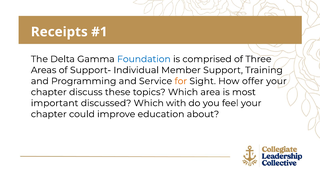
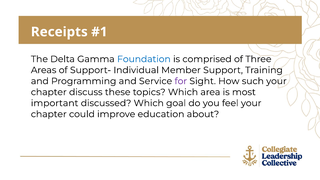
for colour: orange -> purple (181, 81)
offer: offer -> such (253, 81)
with: with -> goal (176, 103)
